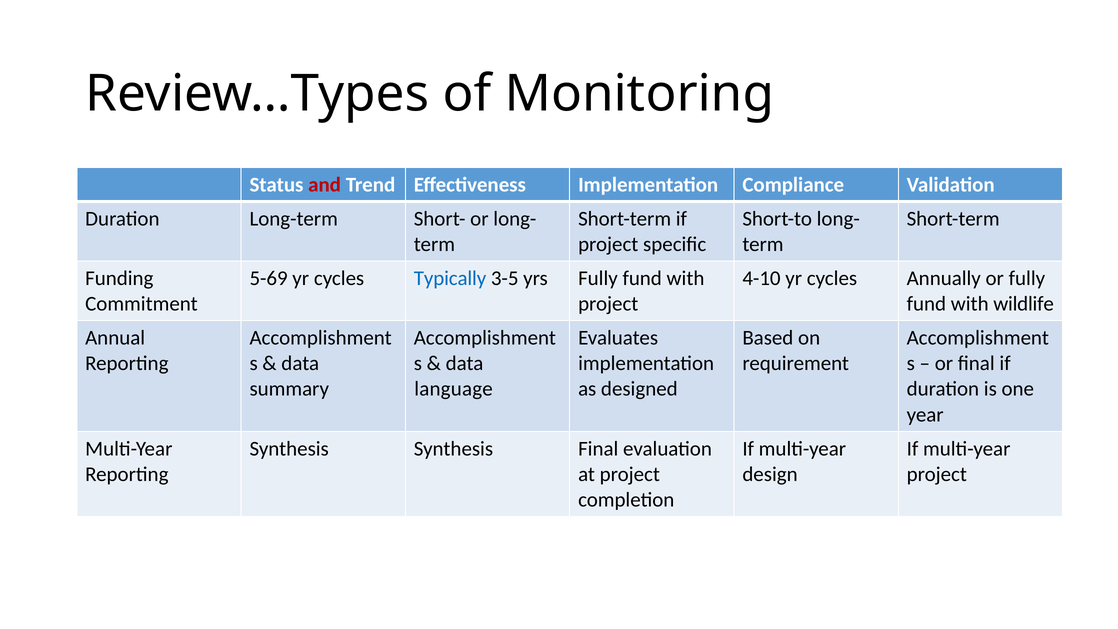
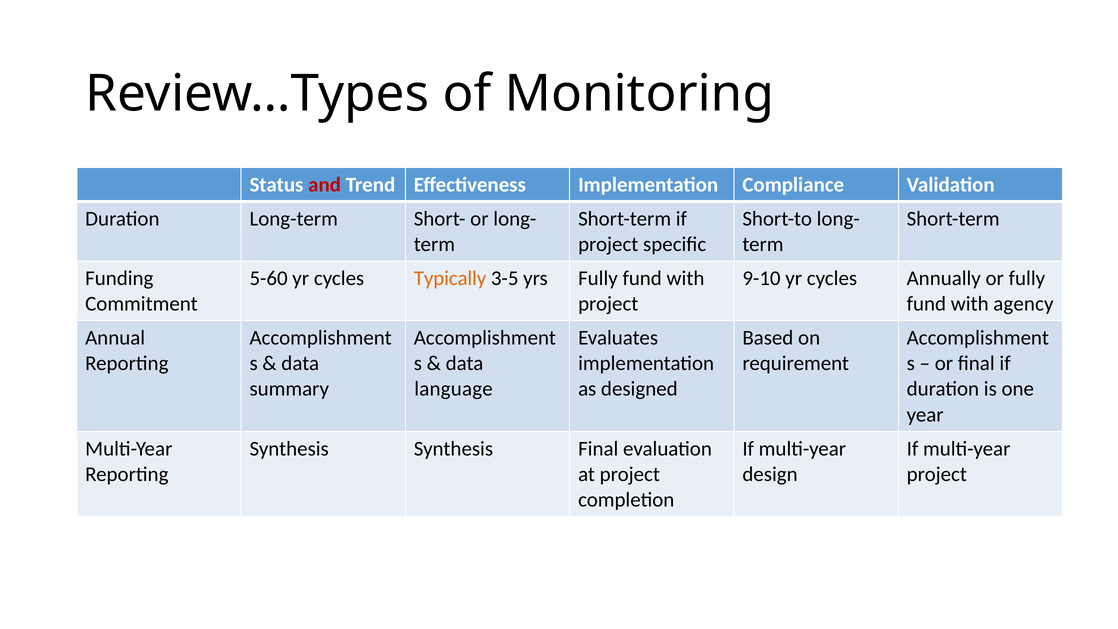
5-69: 5-69 -> 5-60 (269, 278)
Typically colour: blue -> orange (450, 278)
4-10: 4-10 -> 9-10 (761, 278)
wildlife: wildlife -> agency (1023, 304)
